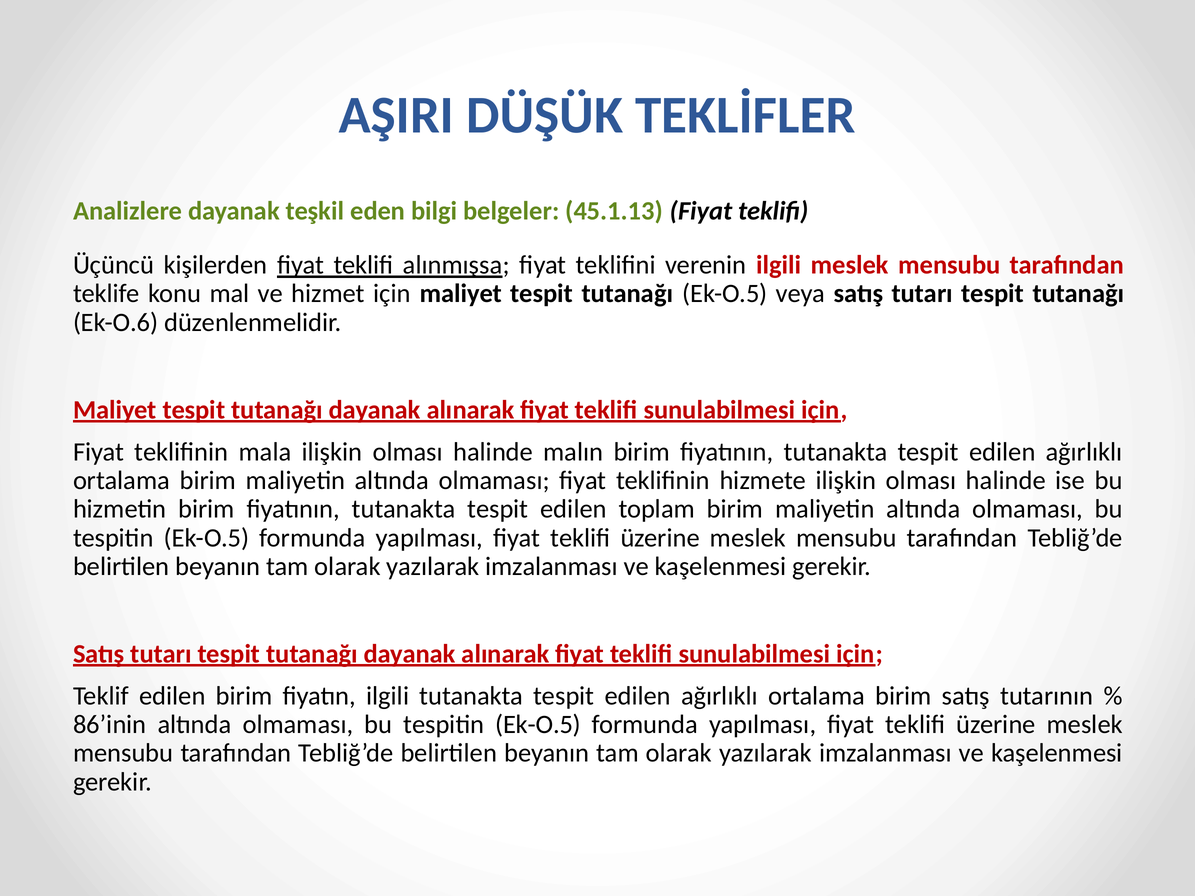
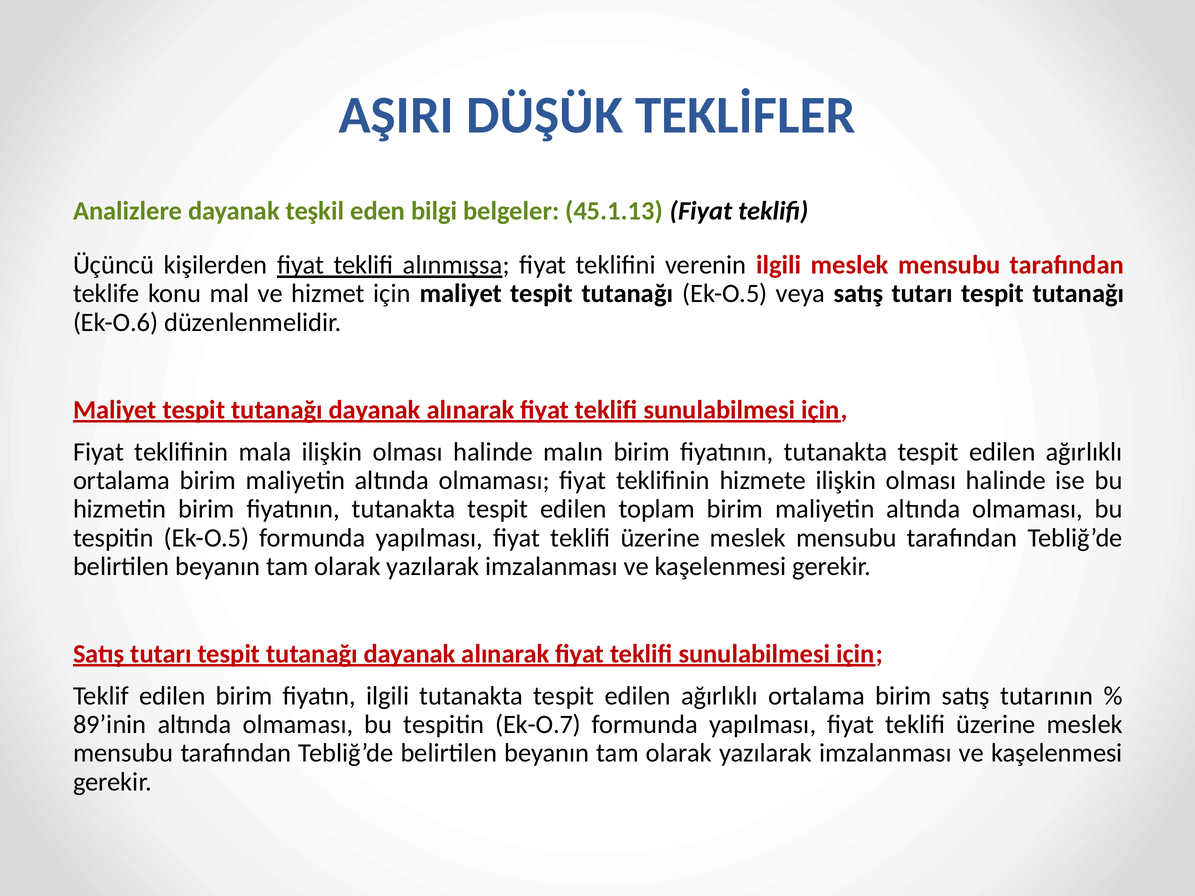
86’inin: 86’inin -> 89’inin (110, 725)
Ek-O.5: Ek-O.5 -> Ek-O.7 (538, 725)
